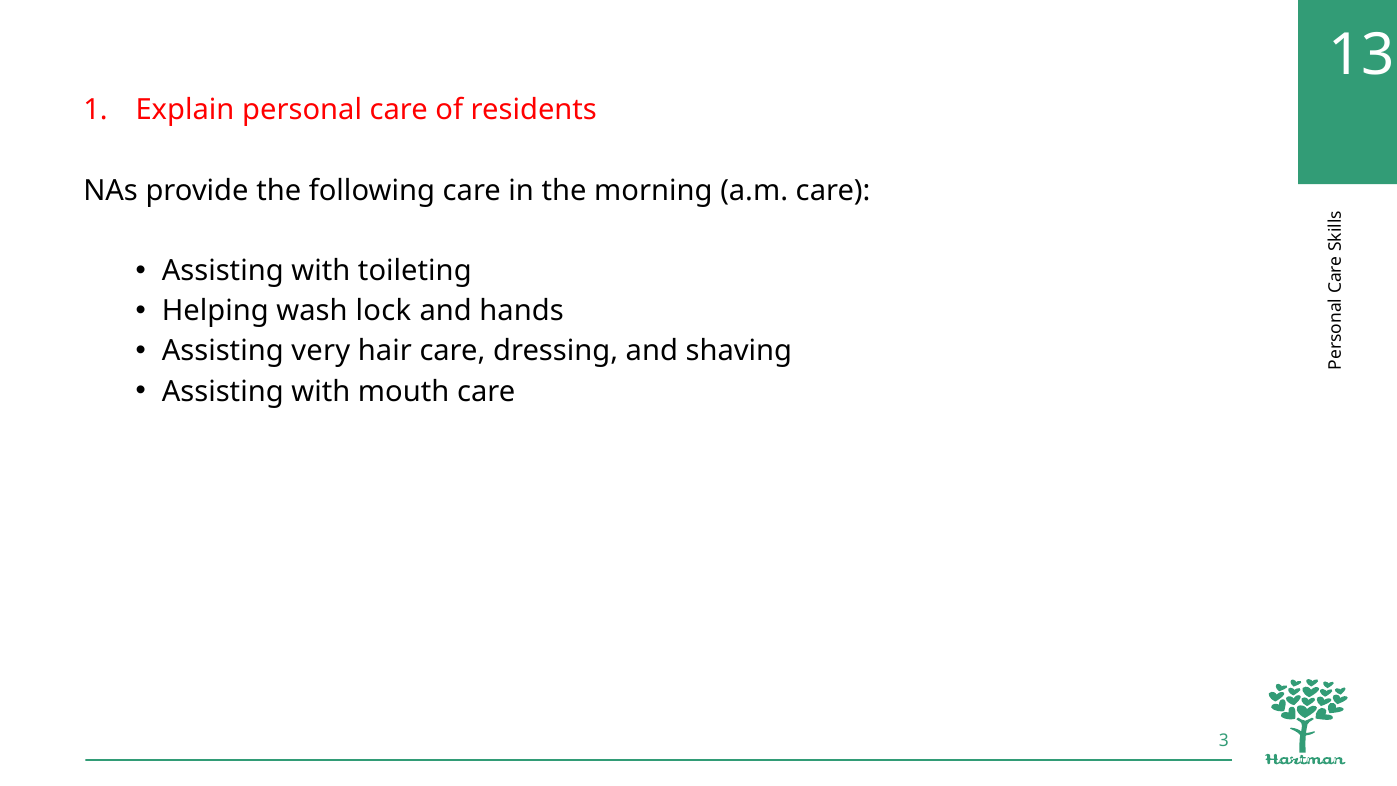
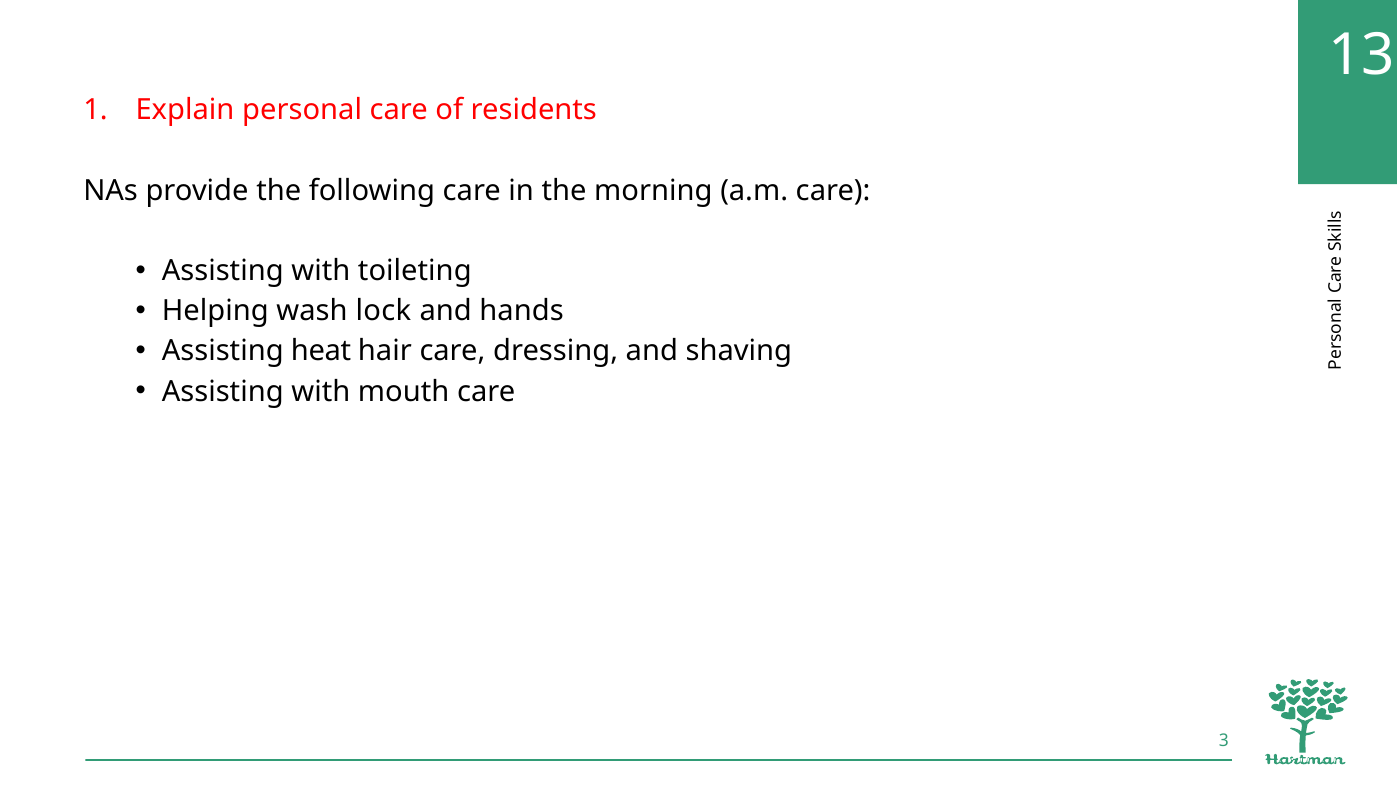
very: very -> heat (321, 351)
